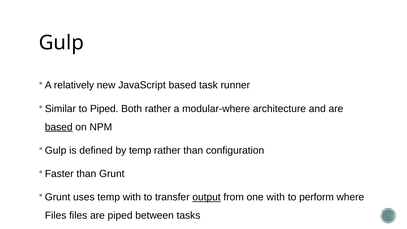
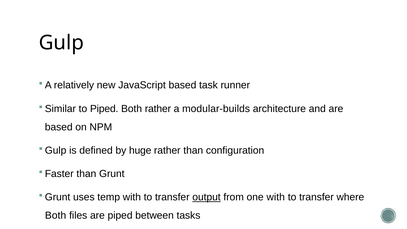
modular-where: modular-where -> modular-builds (216, 109)
based underline: present -> none (59, 127)
by temp: temp -> huge (140, 150)
perform: perform -> transfer (316, 197)
Files: Files -> Both (56, 215)
